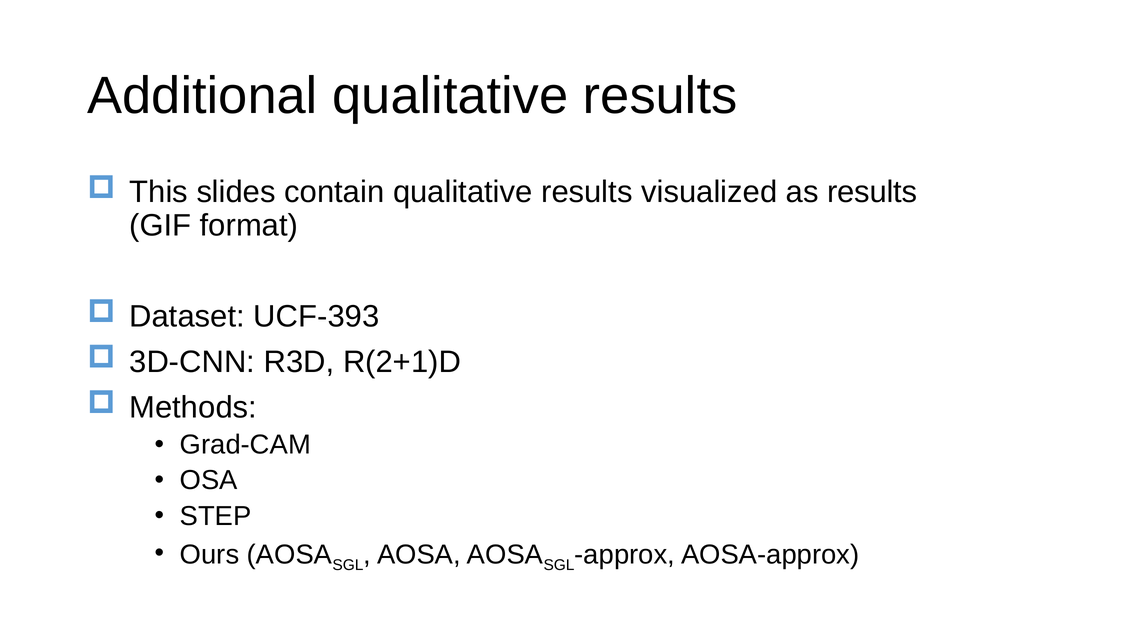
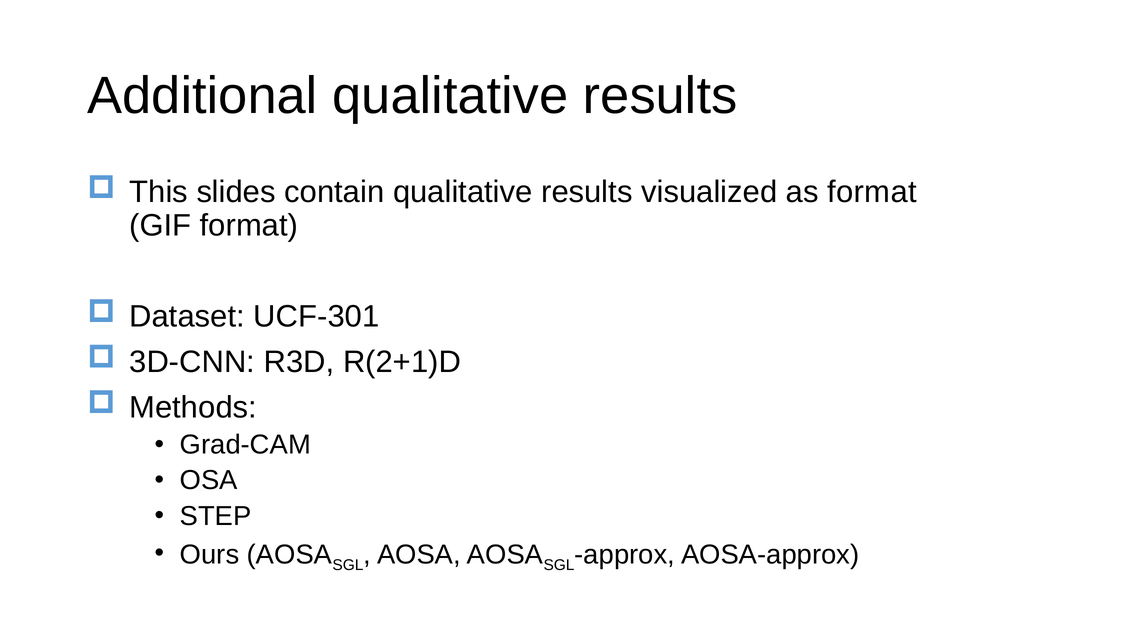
as results: results -> format (872, 192)
UCF-393: UCF-393 -> UCF-301 (316, 317)
